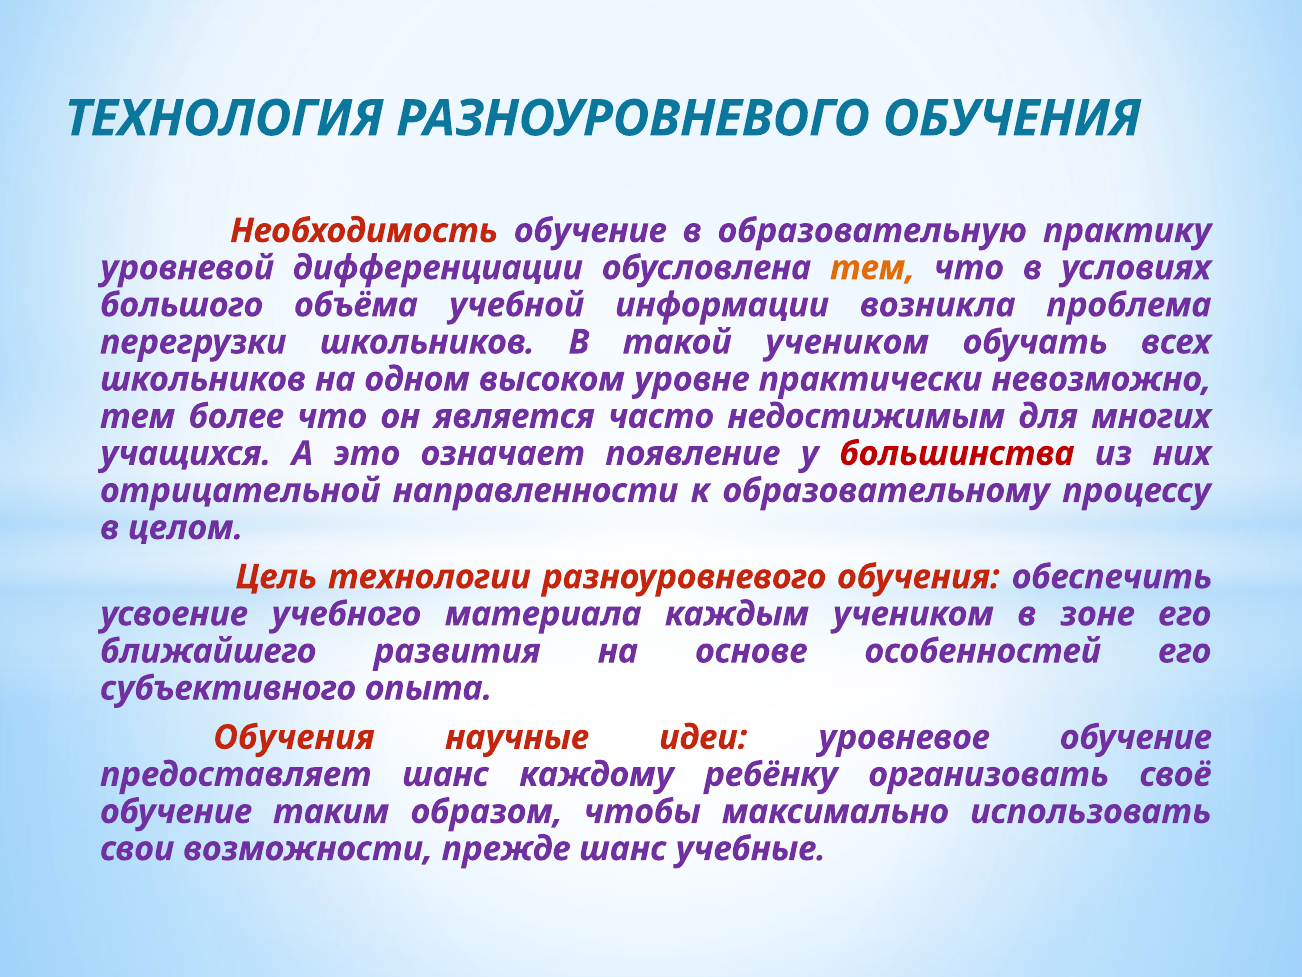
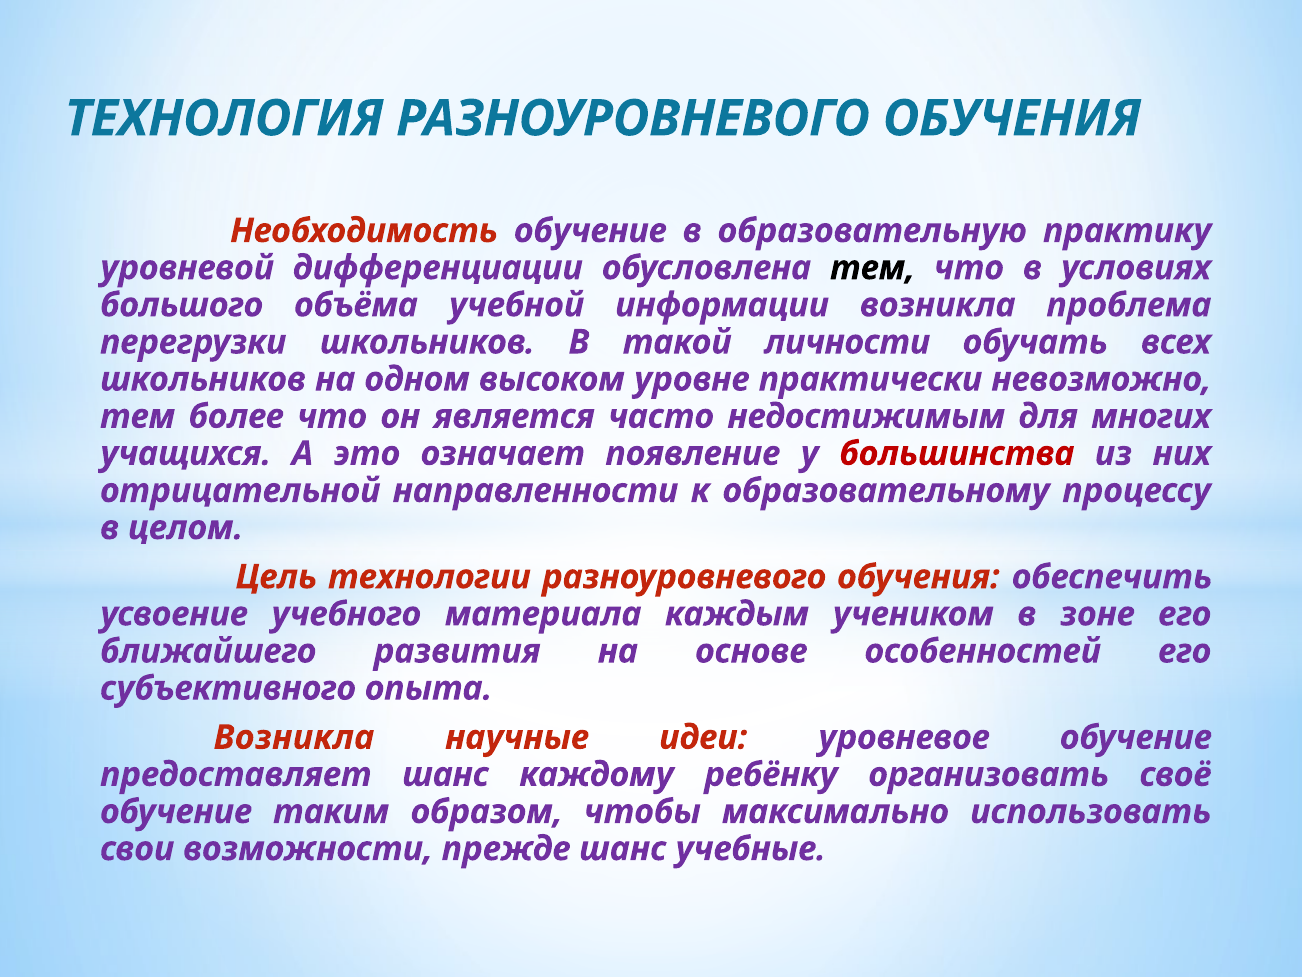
тем colour: orange -> black (873, 268)
такой учеником: учеником -> личности (847, 342)
Обучения: Обучения -> Возникла (294, 737)
